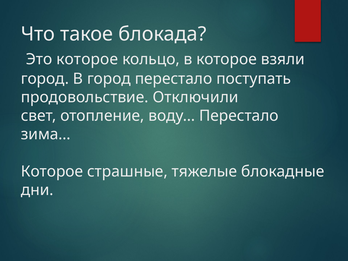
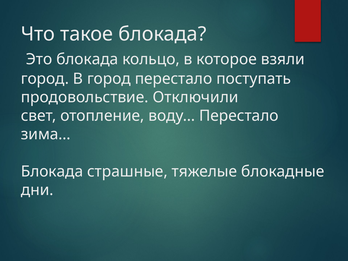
Это которое: которое -> блокада (87, 59)
Которое: Которое -> Блокада (52, 171)
